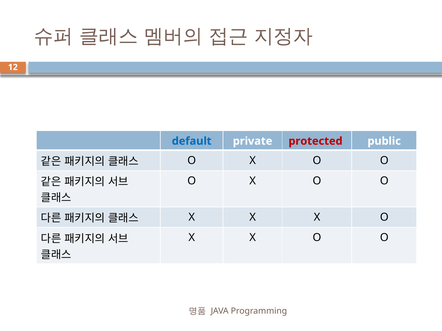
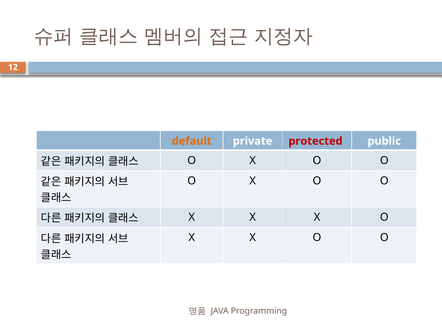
default colour: blue -> orange (192, 141)
